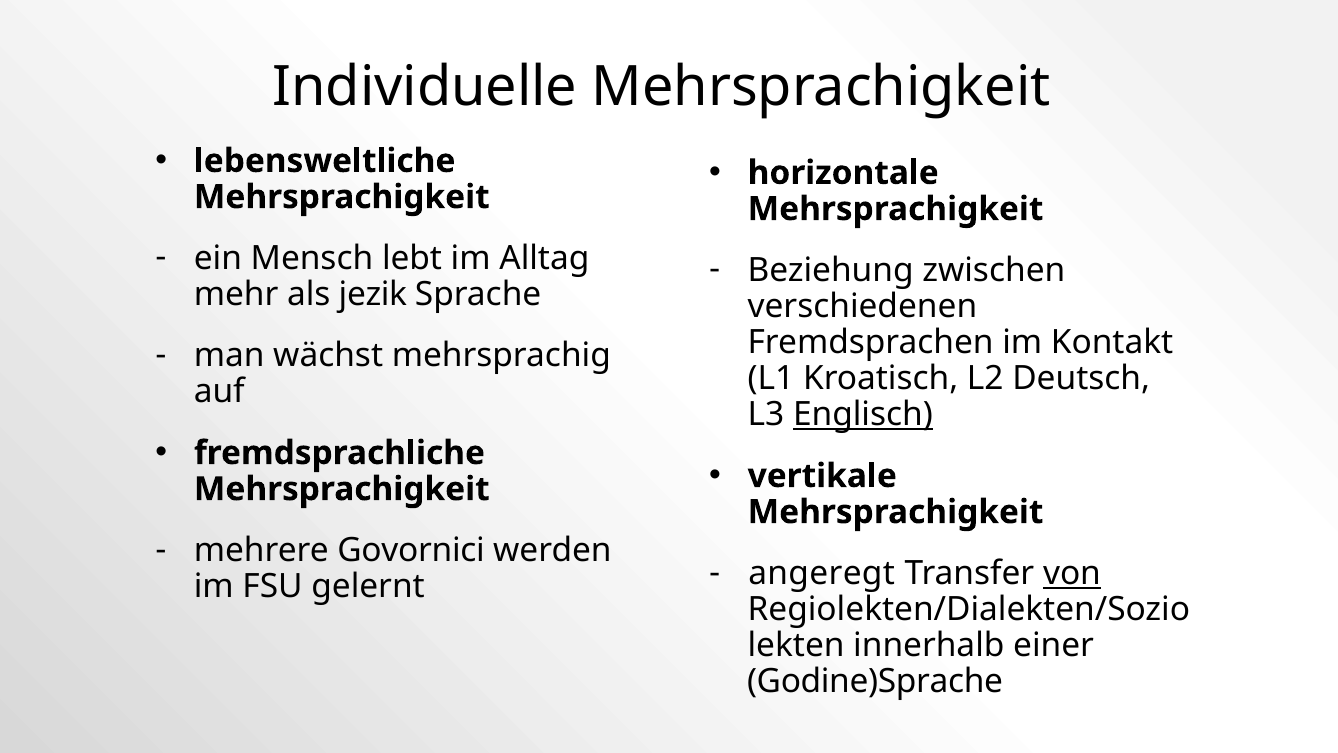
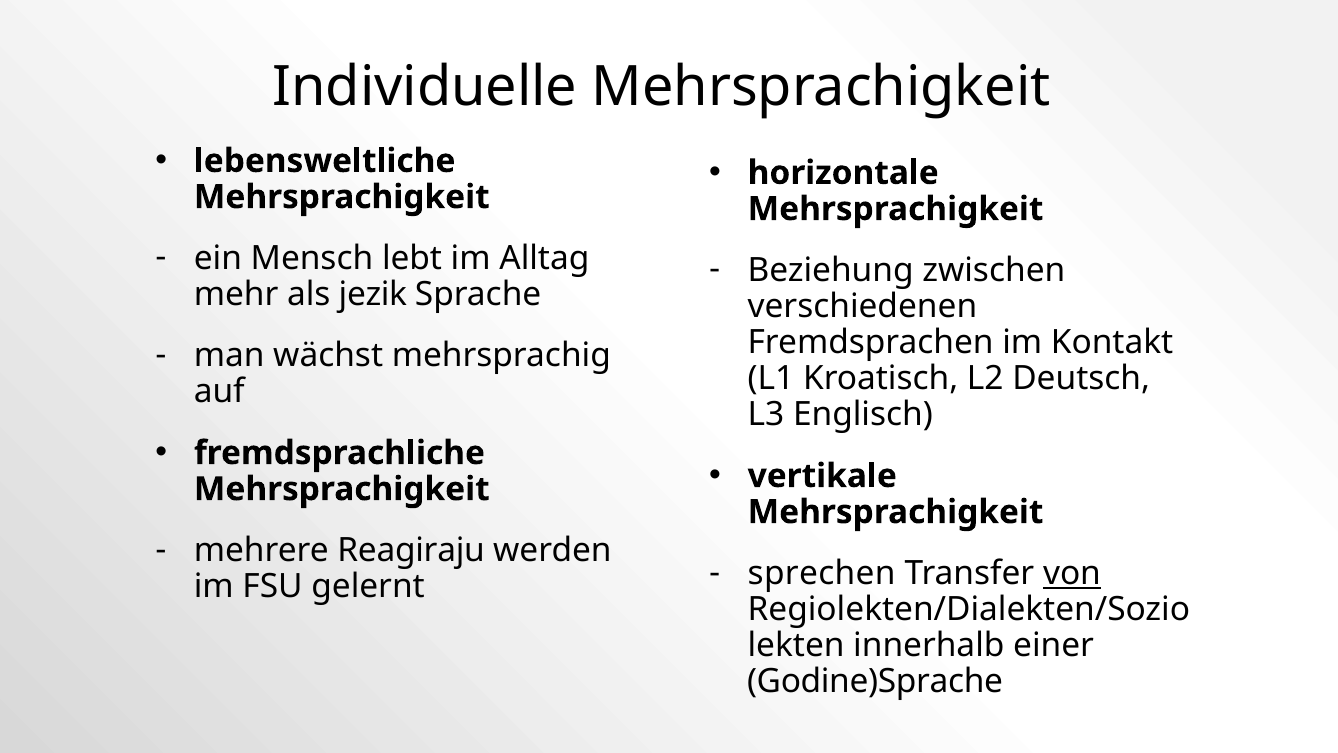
Englisch underline: present -> none (863, 415)
Govornici: Govornici -> Reagiraju (411, 550)
angeregt: angeregt -> sprechen (822, 573)
